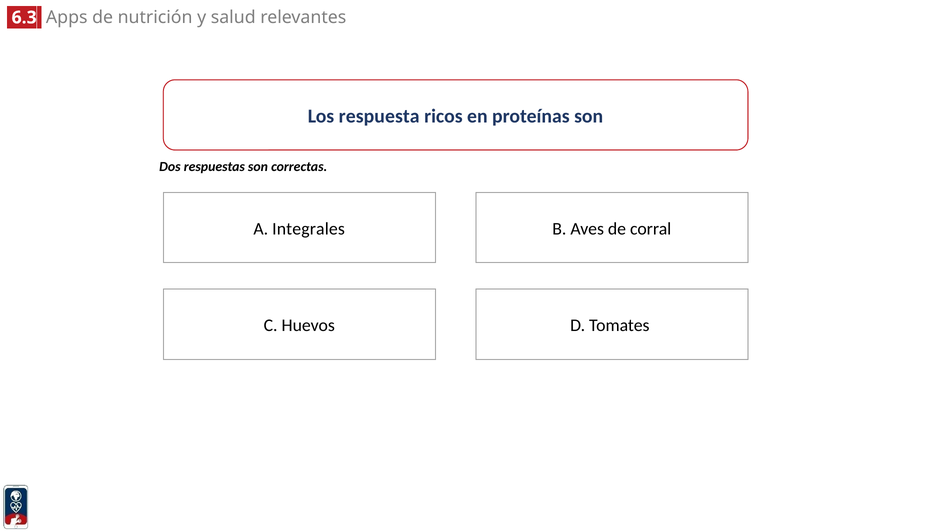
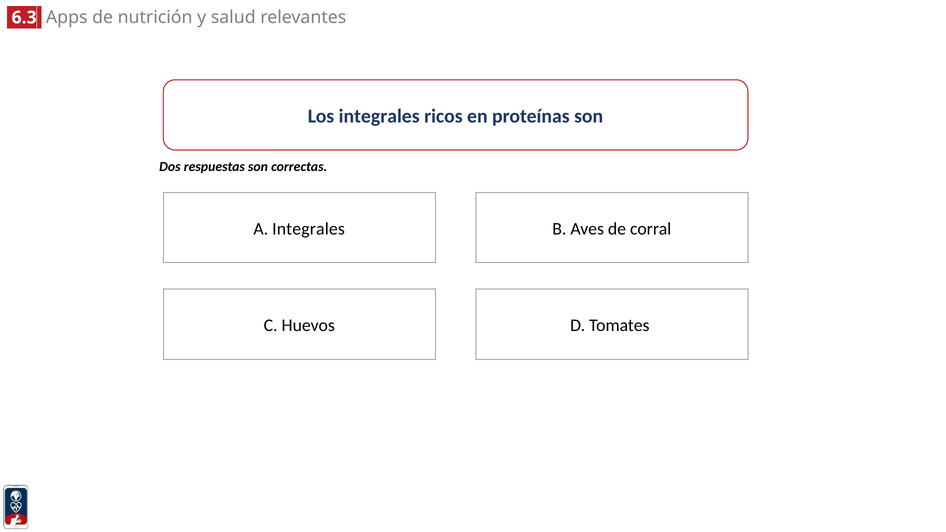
Los respuesta: respuesta -> integrales (379, 116)
